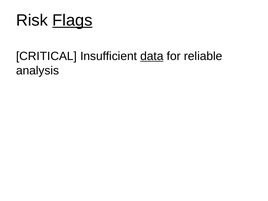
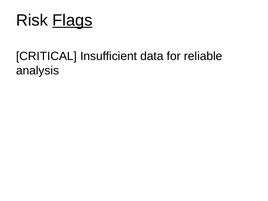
data underline: present -> none (152, 56)
